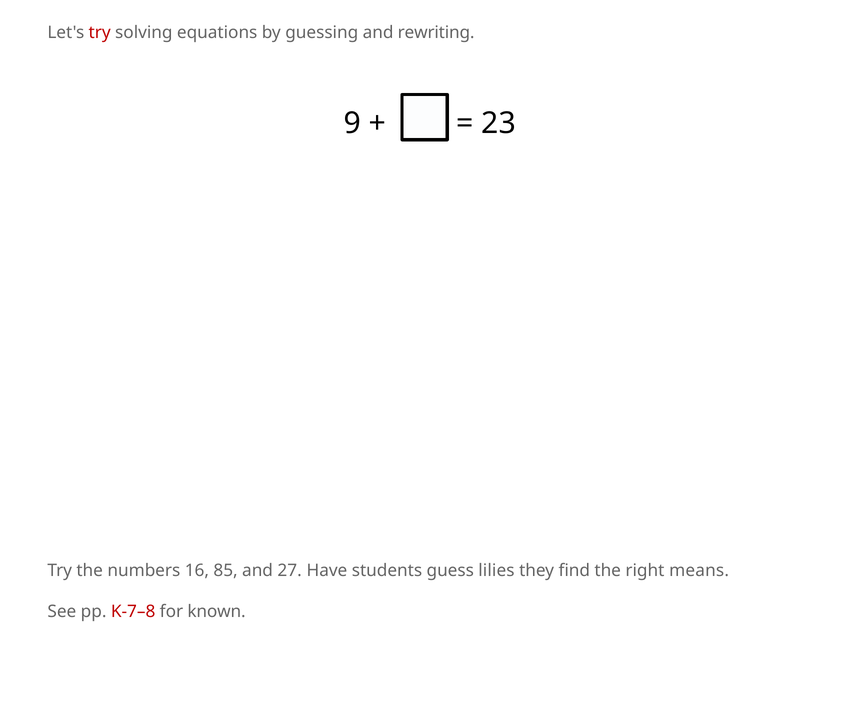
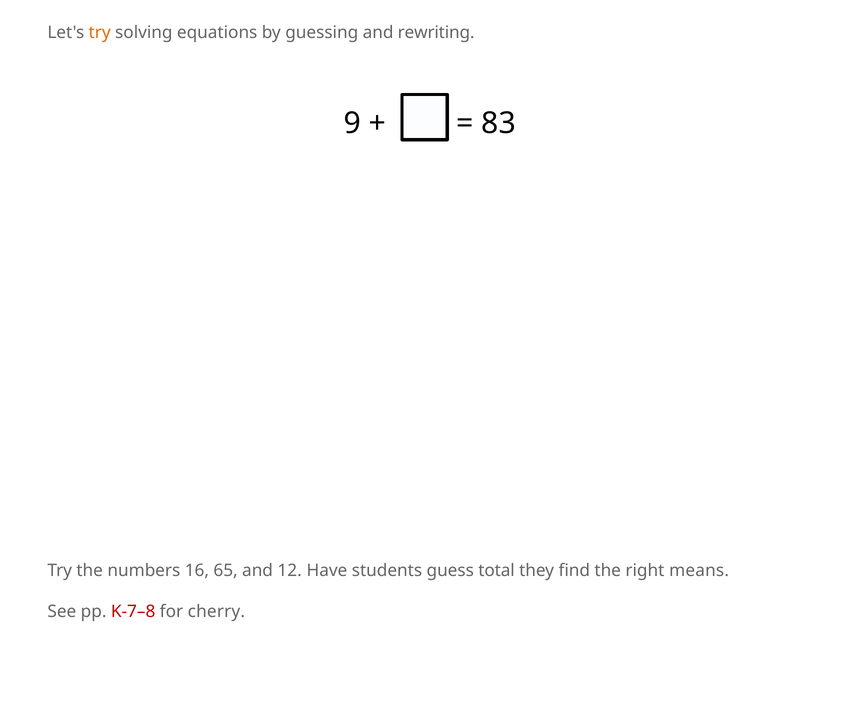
try colour: red -> orange (100, 33)
23: 23 -> 83 (499, 123)
85: 85 -> 65 (226, 570)
27: 27 -> 12 (290, 570)
lilies: lilies -> total (497, 570)
known: known -> cherry (216, 612)
